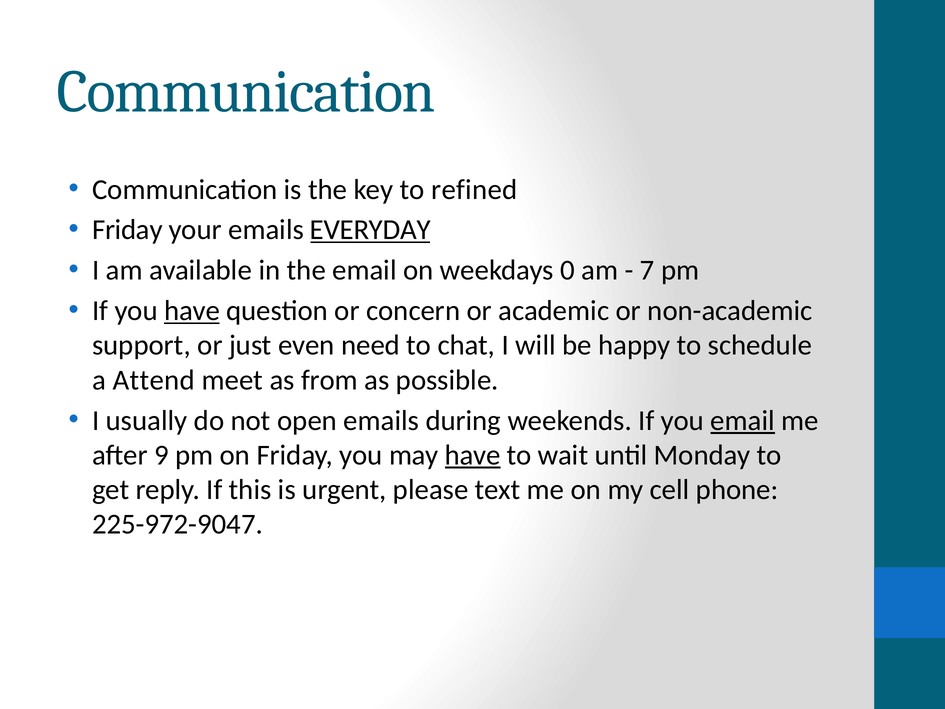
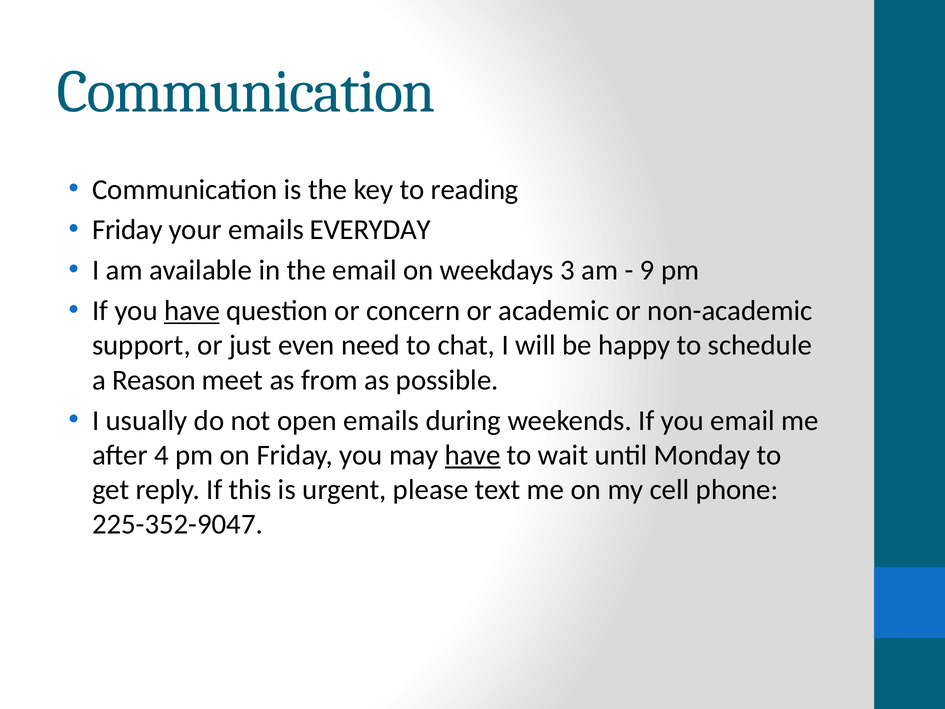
refined: refined -> reading (475, 189)
EVERYDAY underline: present -> none (370, 230)
0: 0 -> 3 (568, 270)
7: 7 -> 9 (647, 270)
Attend: Attend -> Reason (154, 380)
email underline: present -> none (743, 420)
9: 9 -> 4 (161, 455)
225-972-9047: 225-972-9047 -> 225-352-9047 (178, 524)
